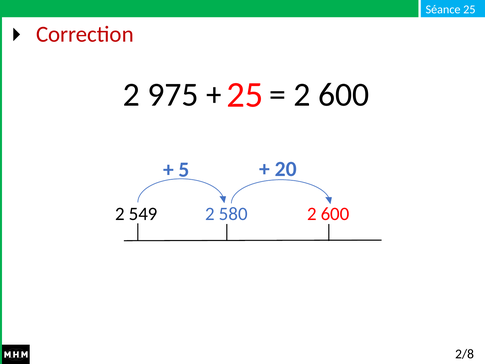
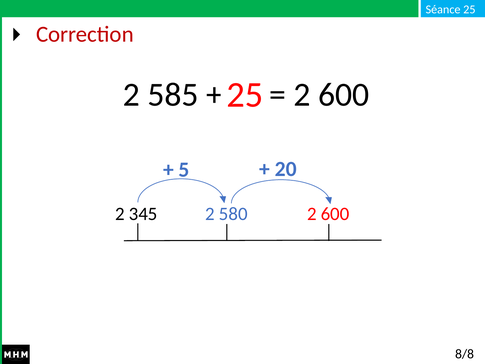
975: 975 -> 585 (173, 95)
549: 549 -> 345 (143, 214)
2/8: 2/8 -> 8/8 (465, 354)
